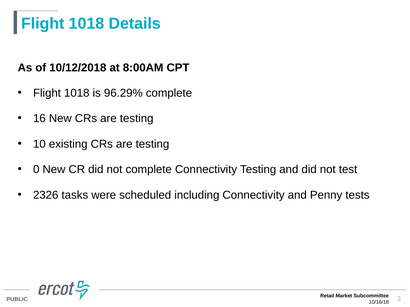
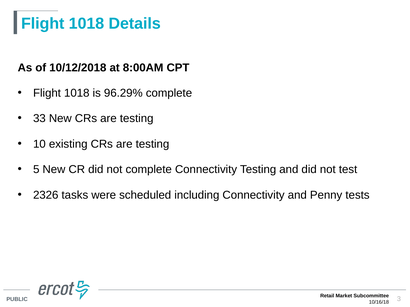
16: 16 -> 33 (39, 119)
0: 0 -> 5 (36, 170)
